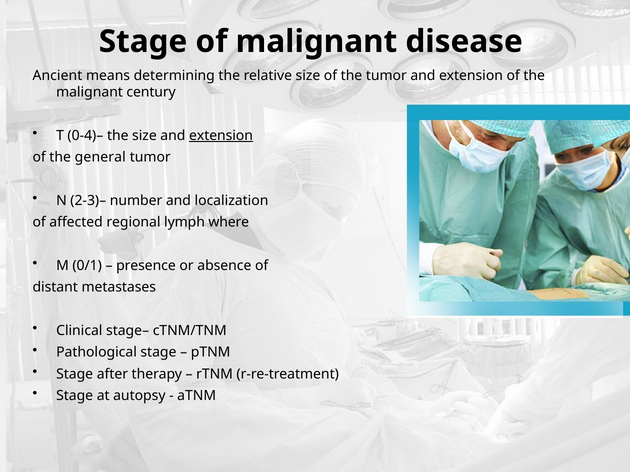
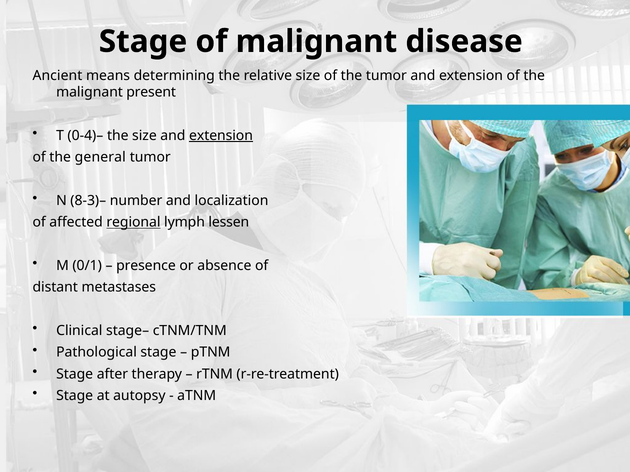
century: century -> present (151, 92)
2-3)–: 2-3)– -> 8-3)– (88, 201)
regional underline: none -> present (133, 223)
where: where -> lessen (229, 223)
